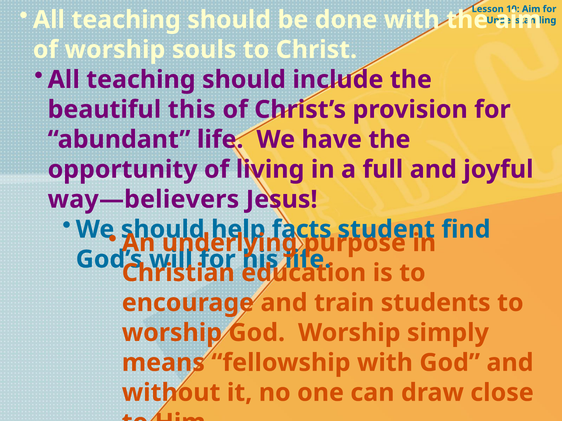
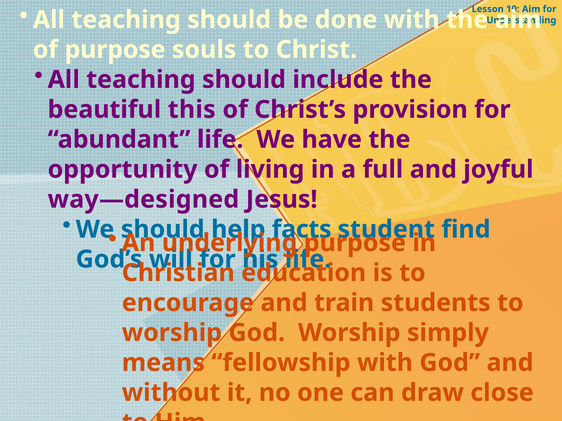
of worship: worship -> purpose (115, 50)
way—believers: way—believers -> way—designed (143, 200)
